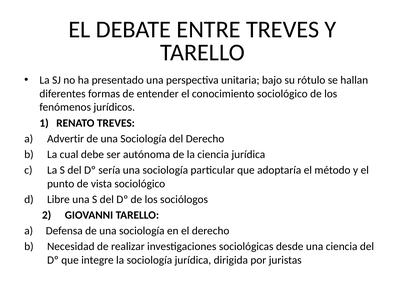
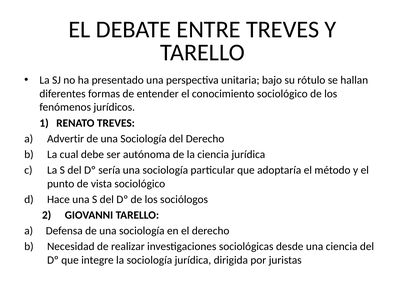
Libre: Libre -> Hace (58, 200)
